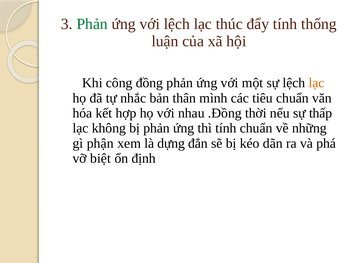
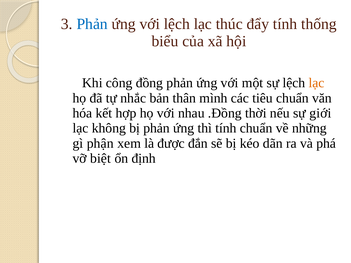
Phản colour: green -> blue (92, 24)
luận: luận -> biểu (165, 41)
thấp: thấp -> giới (320, 113)
dựng: dựng -> được (171, 143)
